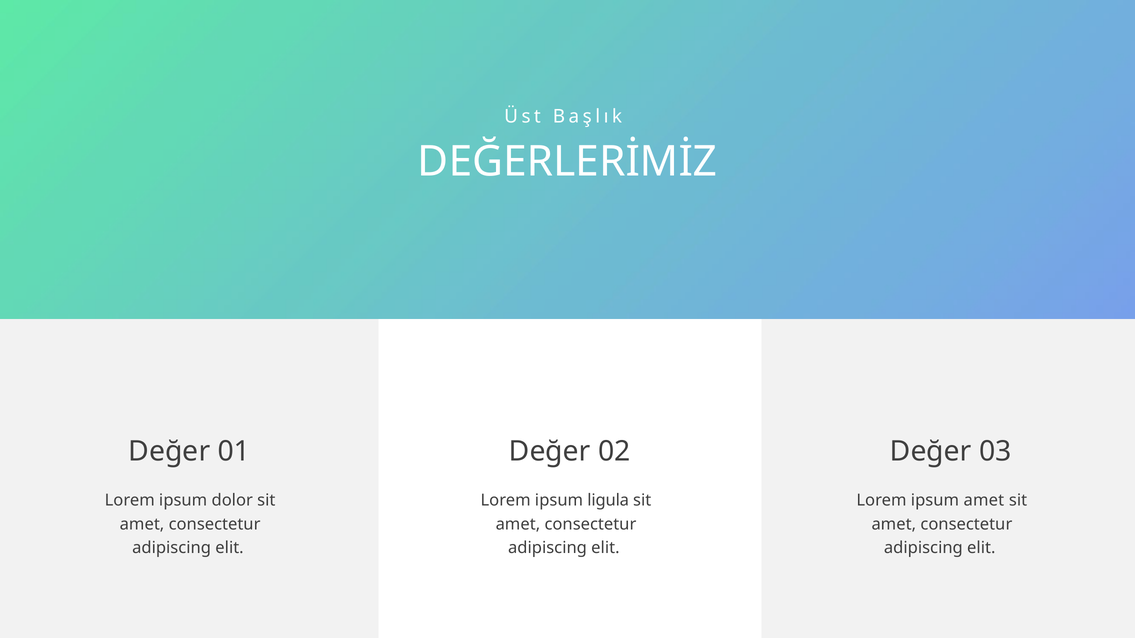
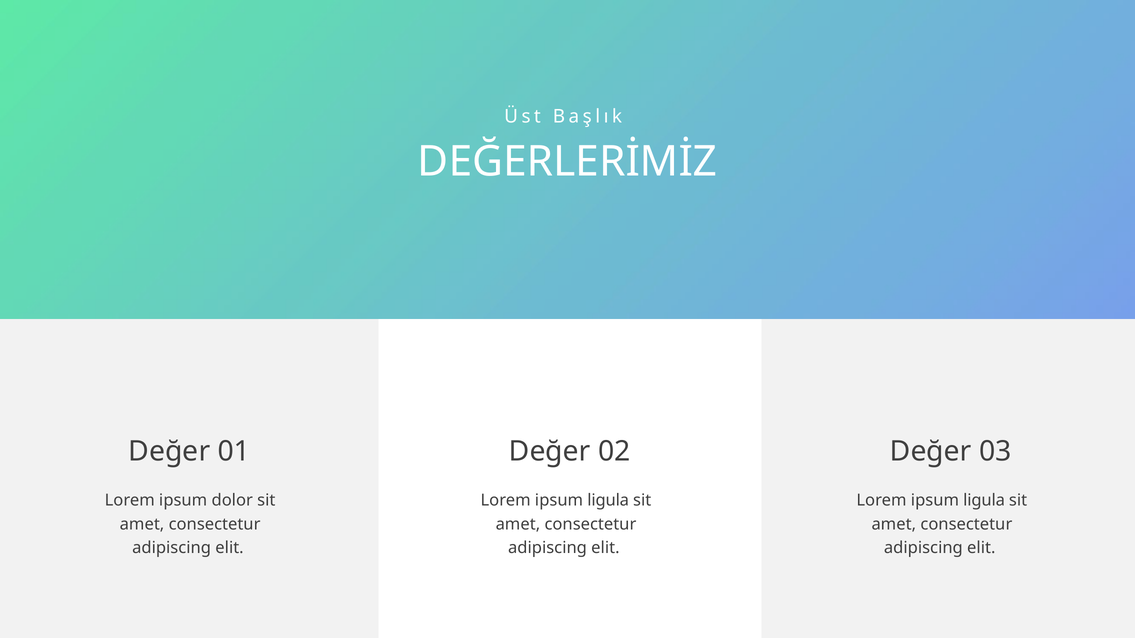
amet: amet -> ligula (984, 501)
